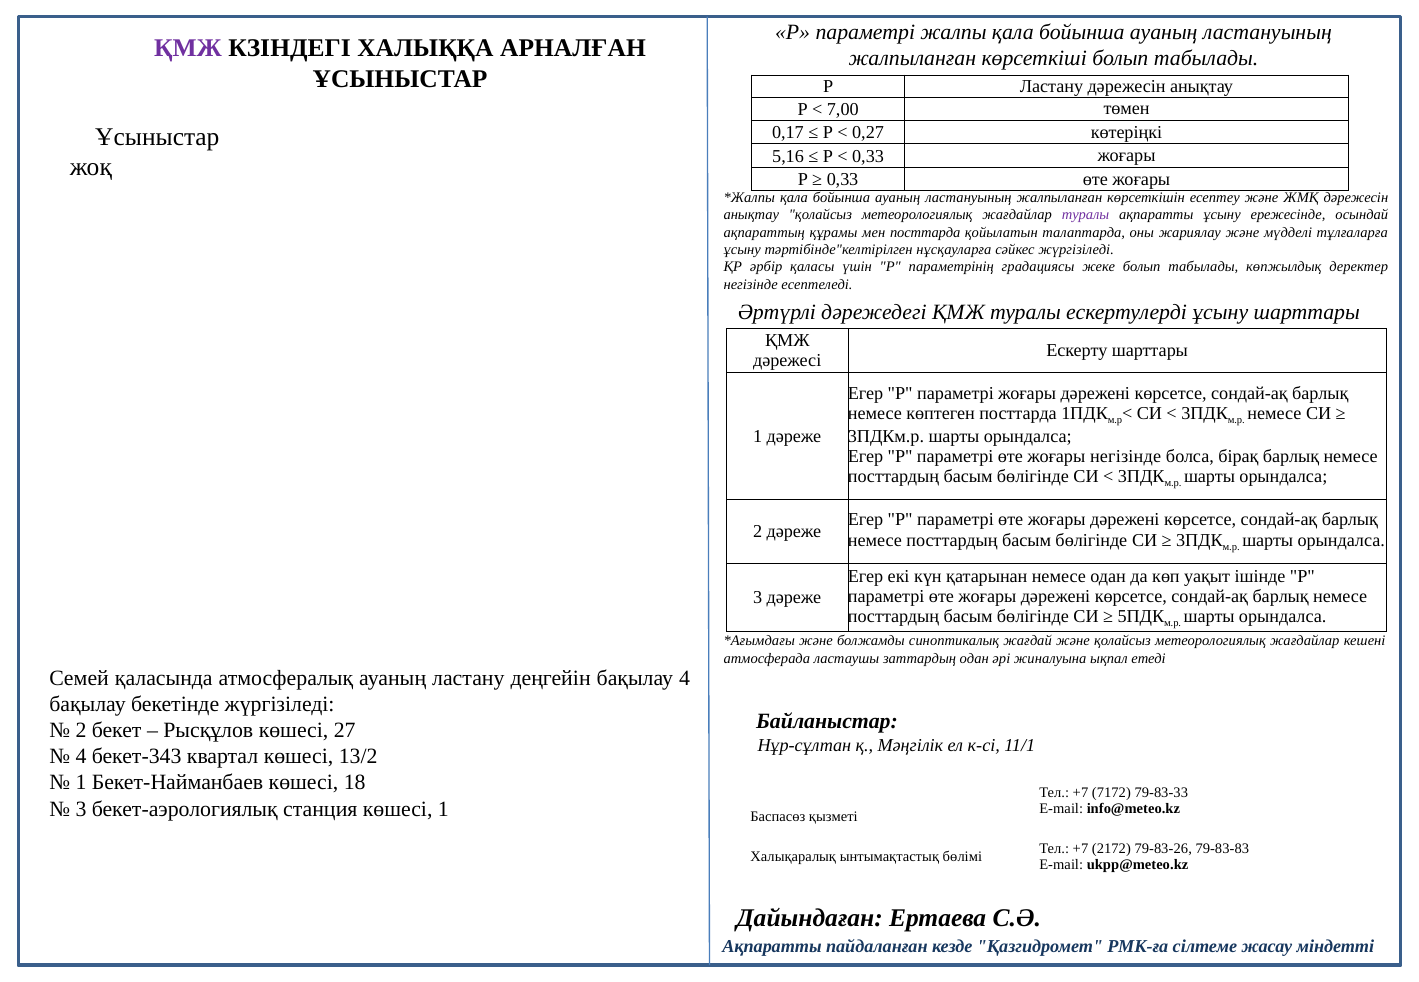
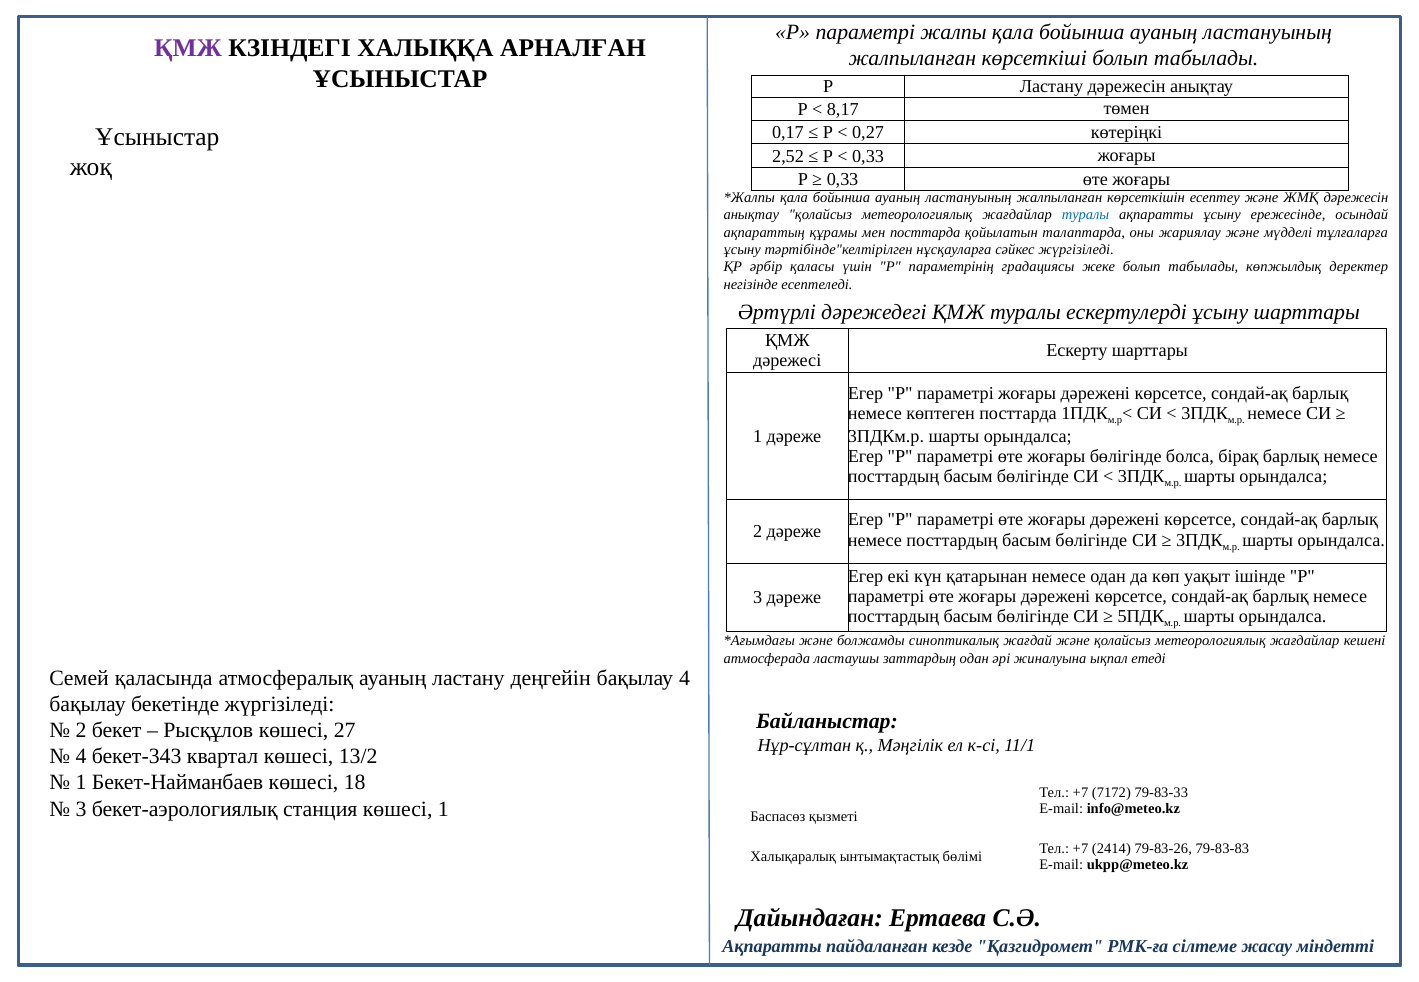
7,00: 7,00 -> 8,17 (843, 110)
5,16: 5,16 -> 2,52 (788, 156)
туралы colour: purple -> blue (1086, 215)
жоғары негізінде: негізінде -> бөлігінде (1126, 456)
2172: 2172 -> 2414 (1111, 849)
